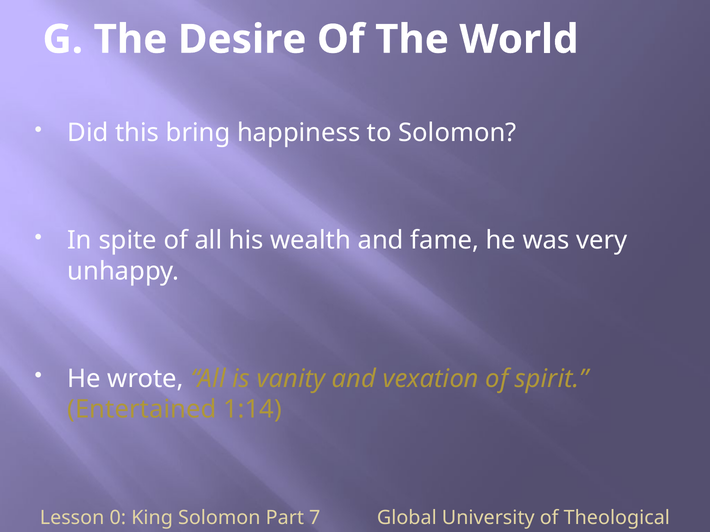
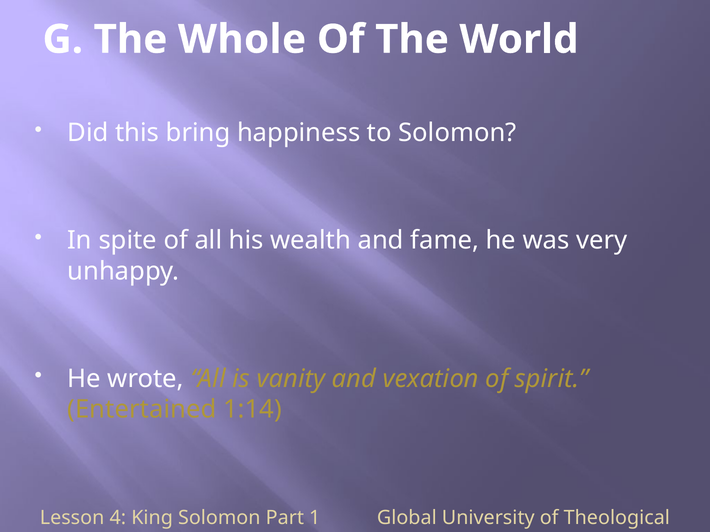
Desire: Desire -> Whole (242, 39)
0: 0 -> 4 (118, 518)
7: 7 -> 1 (315, 518)
